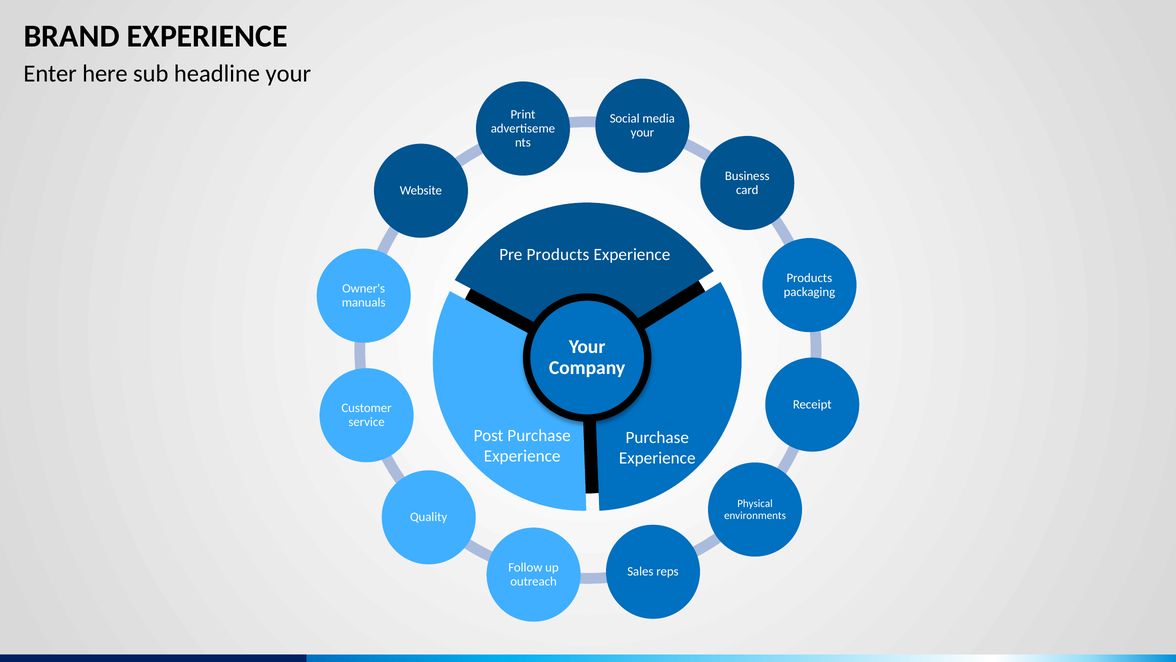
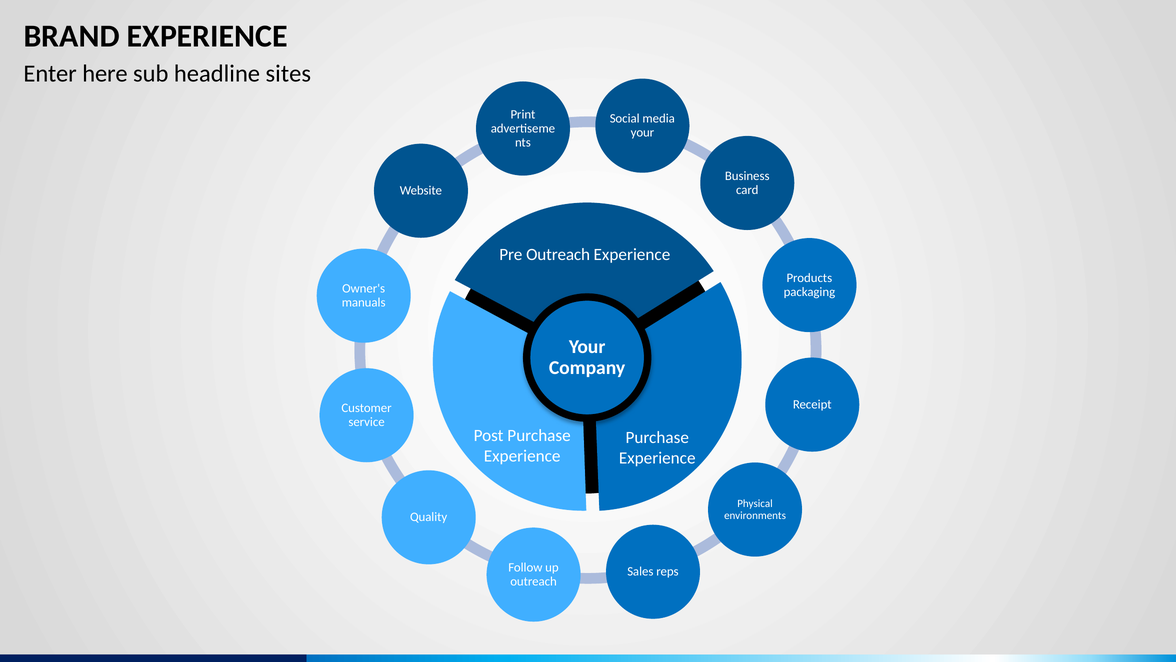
headline your: your -> sites (288, 74)
Pre Products: Products -> Outreach (558, 254)
